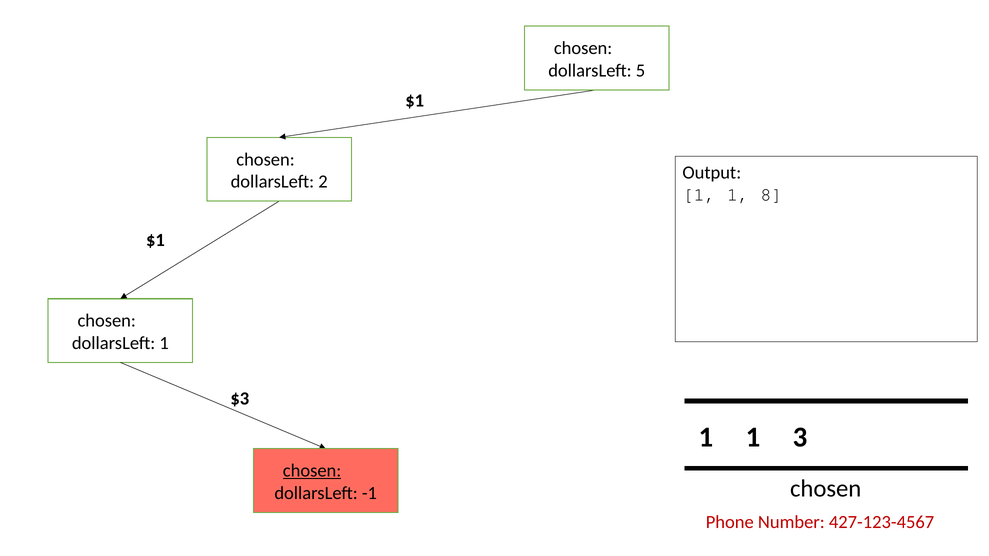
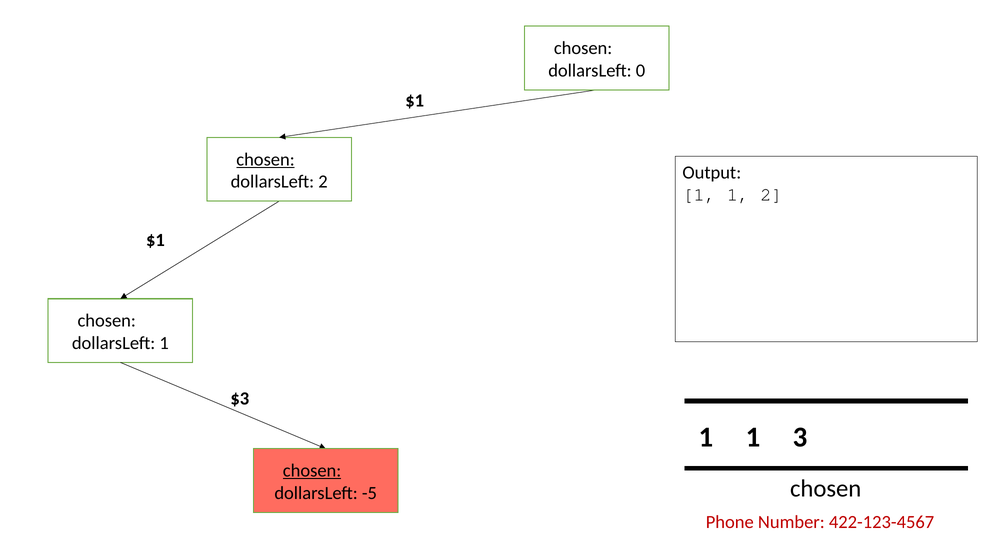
5: 5 -> 0 (641, 70)
chosen underline: none -> present (266, 159)
1 8: 8 -> 2 (771, 195)
-1: -1 -> -5 (369, 493)
427-123-4567: 427-123-4567 -> 422-123-4567 (882, 522)
